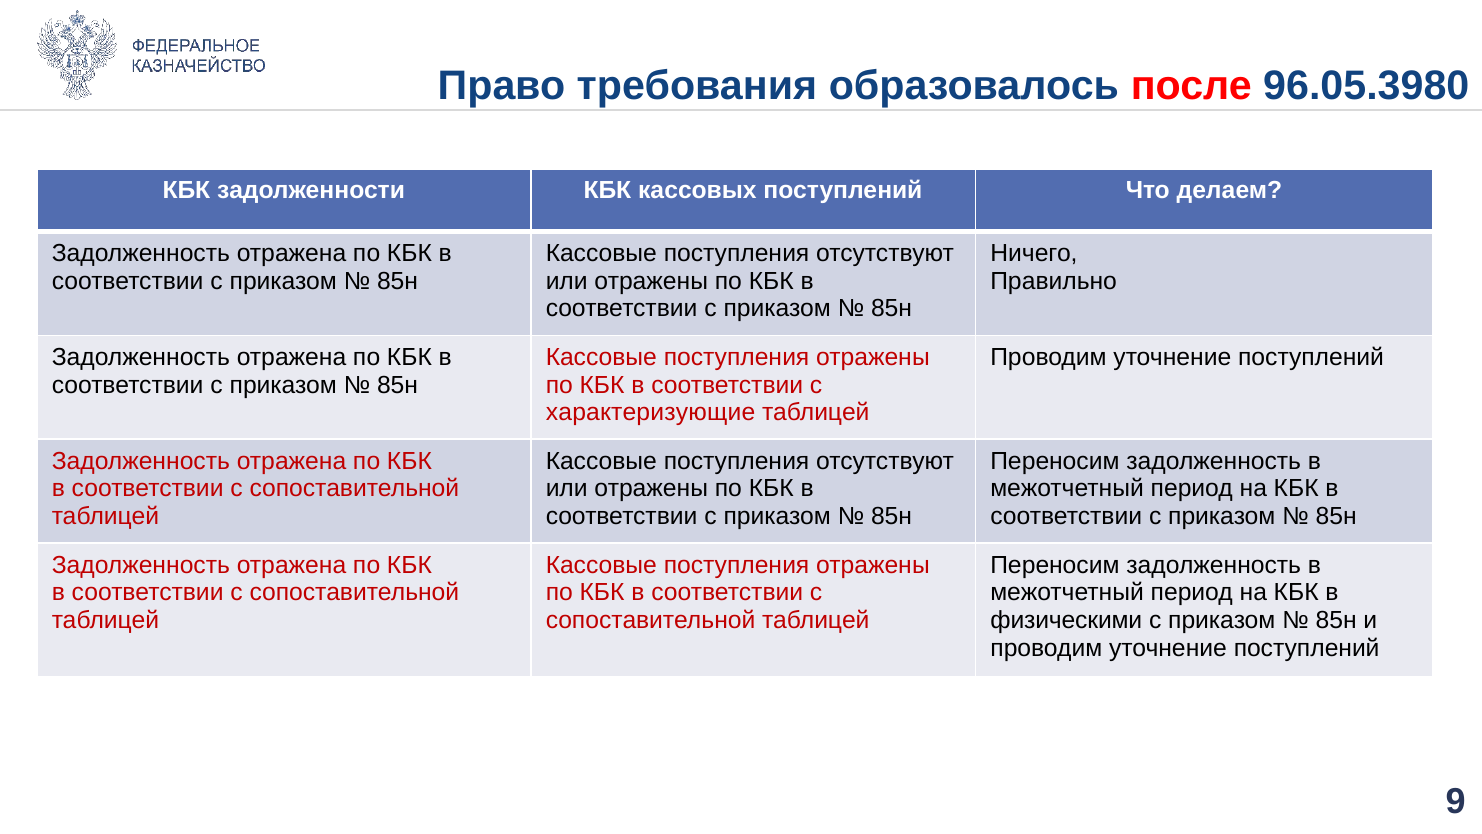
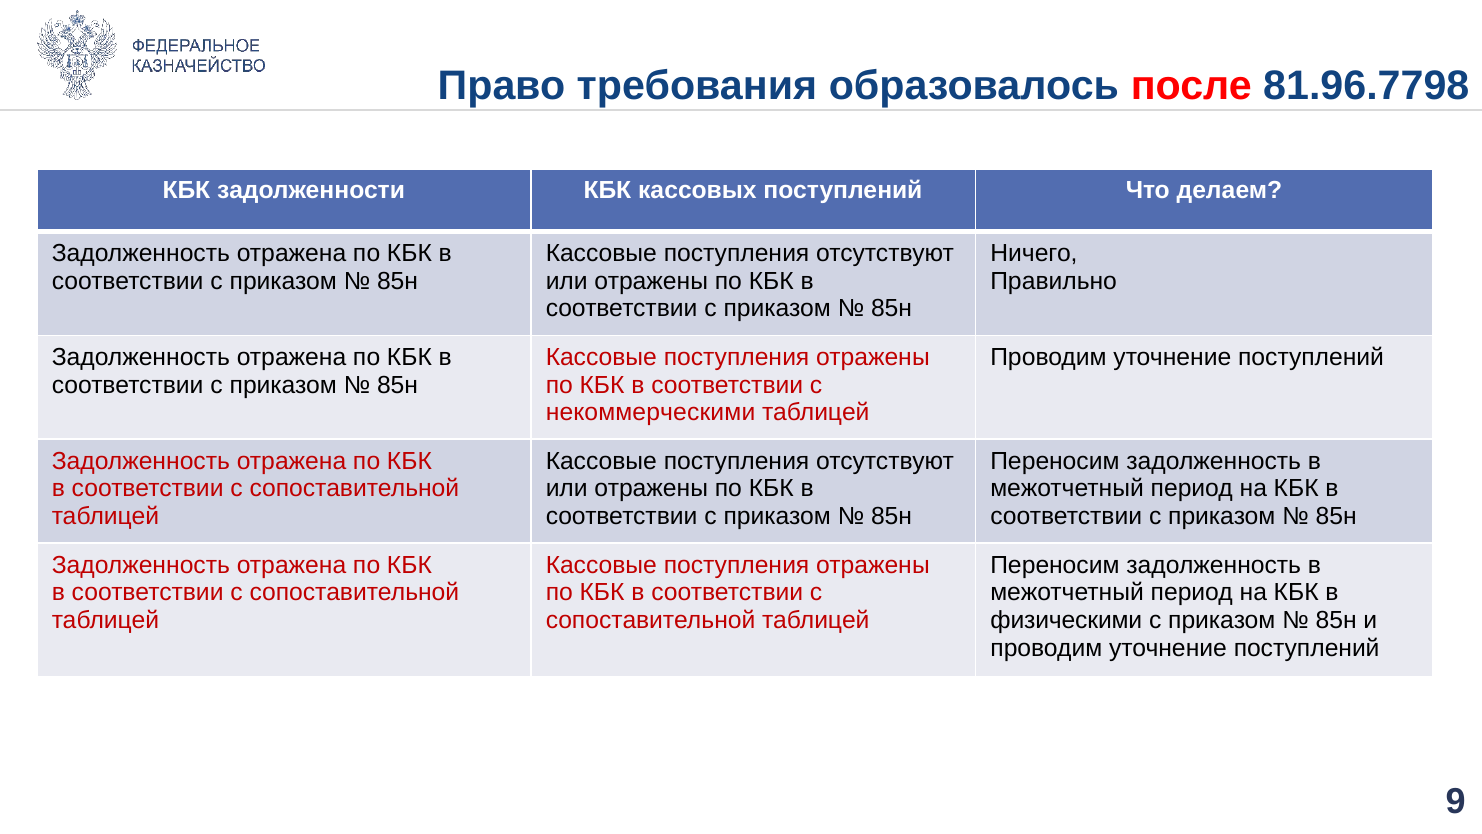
96.05.3980: 96.05.3980 -> 81.96.7798 (1366, 86)
характеризующие: характеризующие -> некоммерческими (651, 412)
